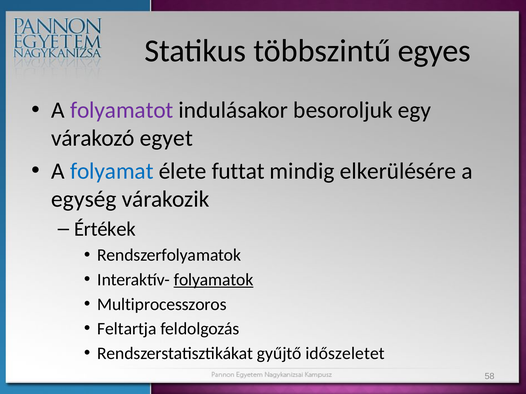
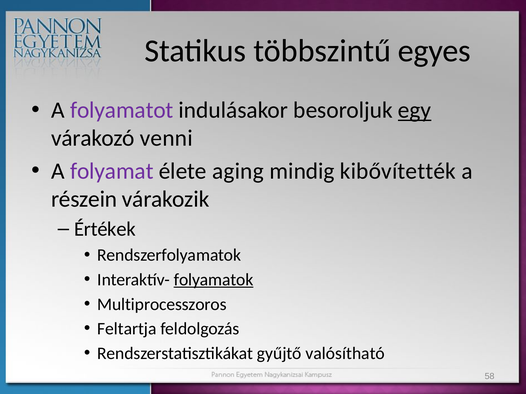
egy underline: none -> present (415, 110)
egyet: egyet -> venni (166, 138)
folyamat colour: blue -> purple (112, 171)
futtat: futtat -> aging (238, 171)
elkerülésére: elkerülésére -> kibővítették (398, 171)
egység: egység -> részein (84, 199)
időszeletet: időszeletet -> valósítható (345, 354)
